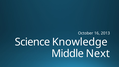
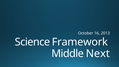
Knowledge: Knowledge -> Framework (80, 42)
